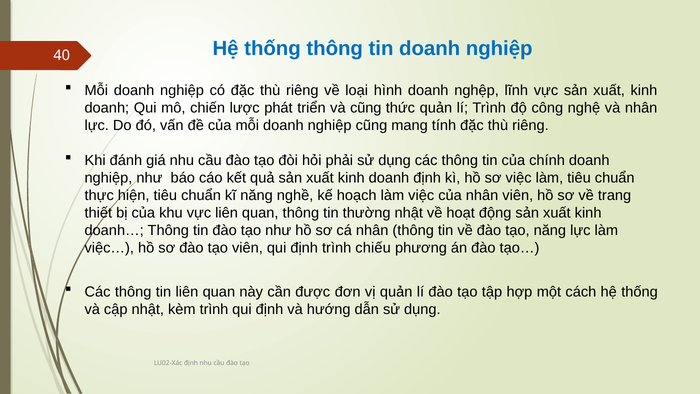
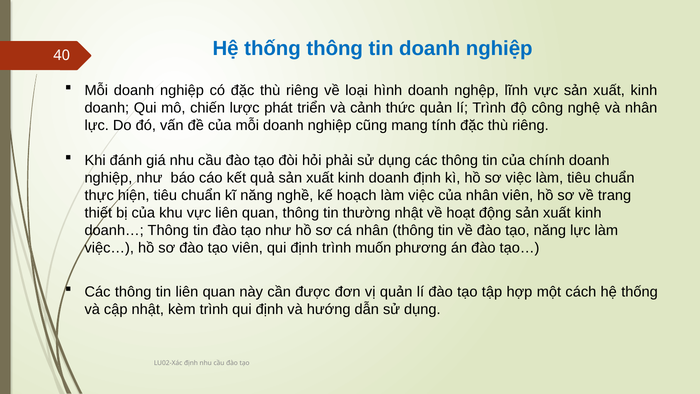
và cũng: cũng -> cảnh (366, 108)
chiếu: chiếu -> muốn (373, 248)
